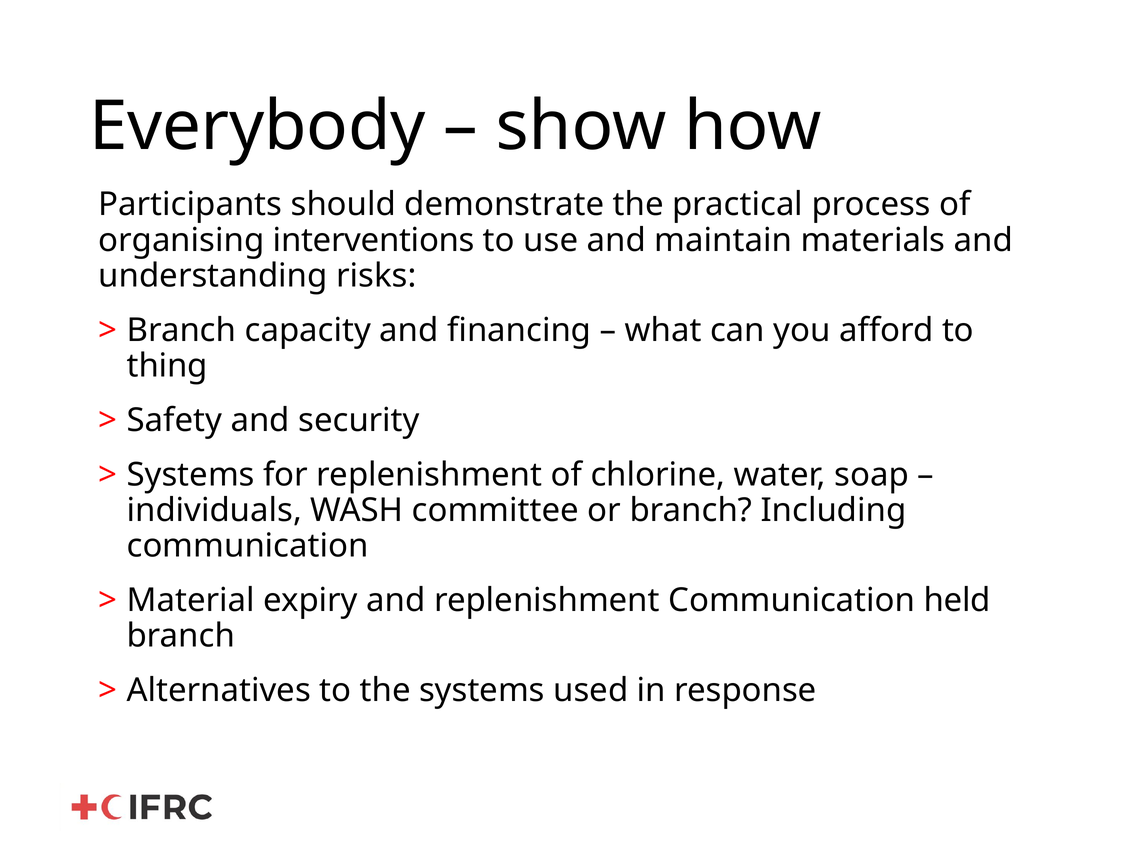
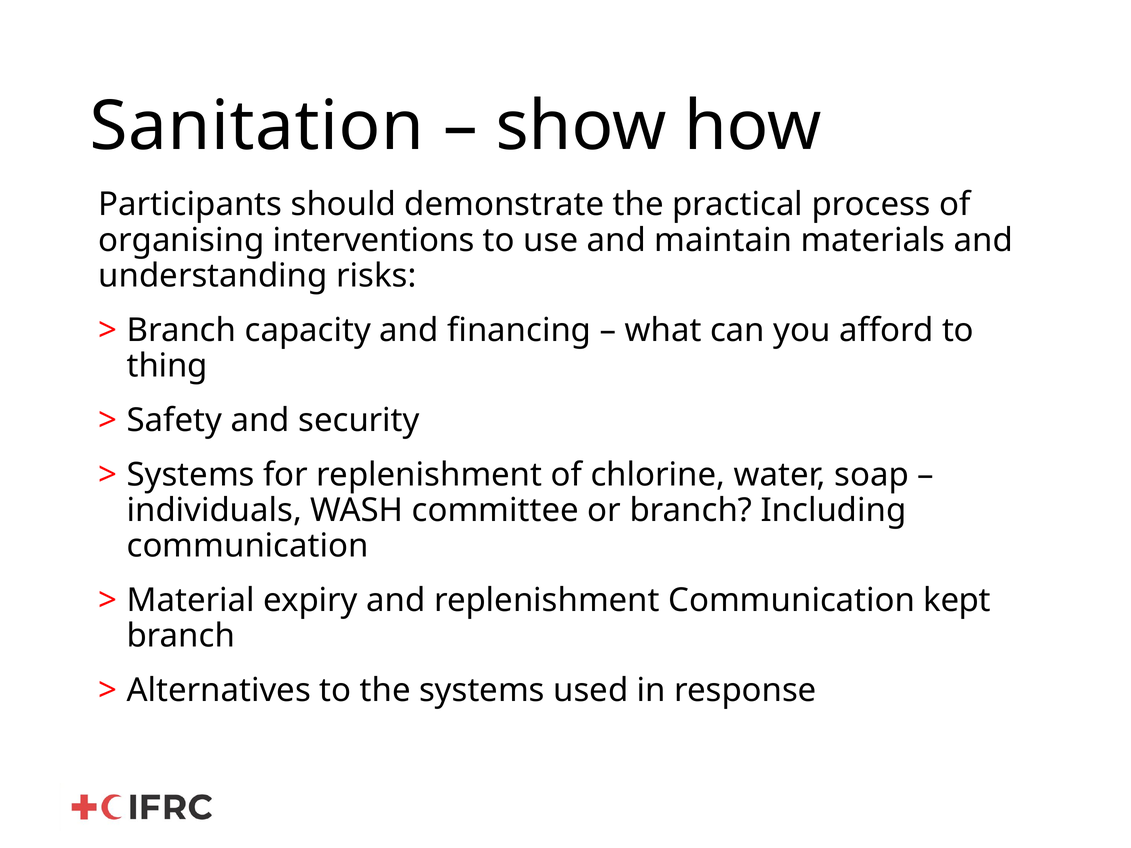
Everybody: Everybody -> Sanitation (257, 127)
held: held -> kept (957, 601)
